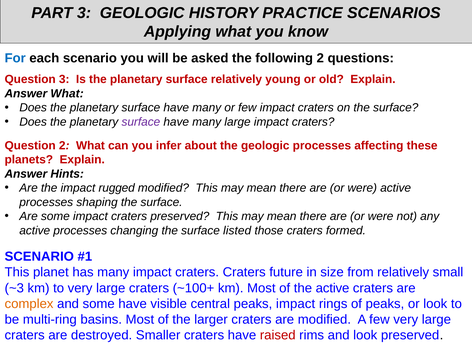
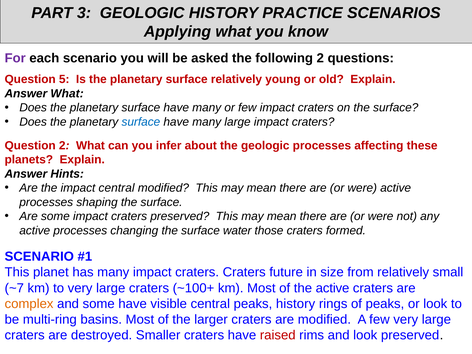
For colour: blue -> purple (15, 58)
Question 3: 3 -> 5 (64, 79)
surface colour: purple -> blue (141, 122)
impact rugged: rugged -> central (117, 188)
listed: listed -> water (237, 230)
~3: ~3 -> ~7 (14, 288)
peaks impact: impact -> history (296, 304)
